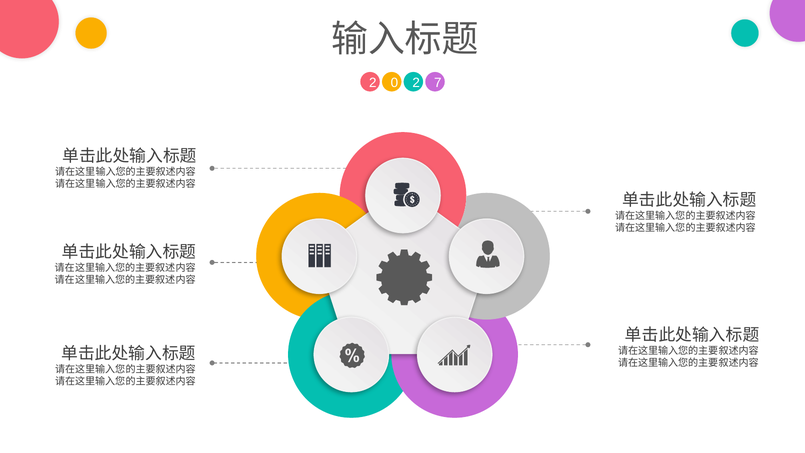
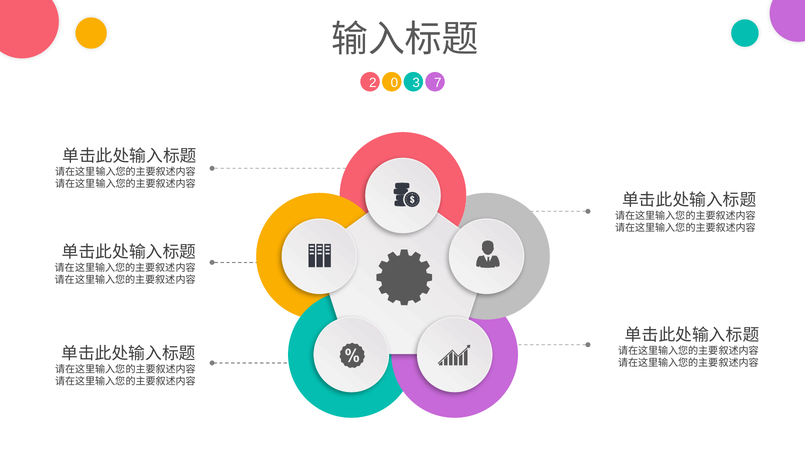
0 2: 2 -> 3 (416, 83)
